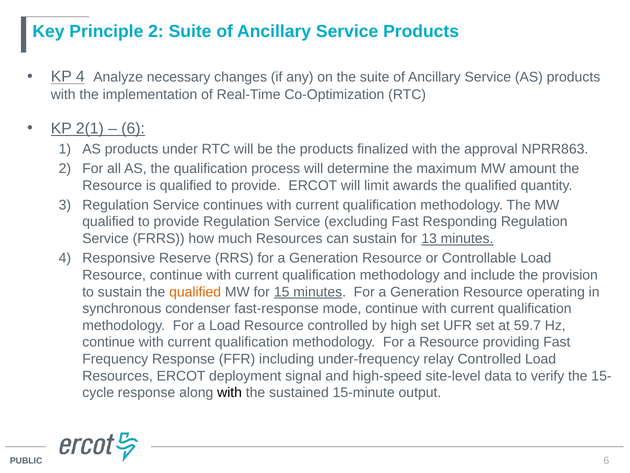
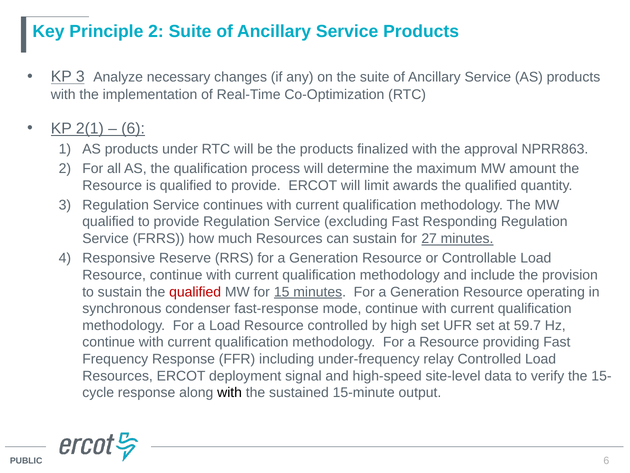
KP 4: 4 -> 3 (80, 77)
13: 13 -> 27 (429, 238)
qualified colour: orange -> red (195, 292)
